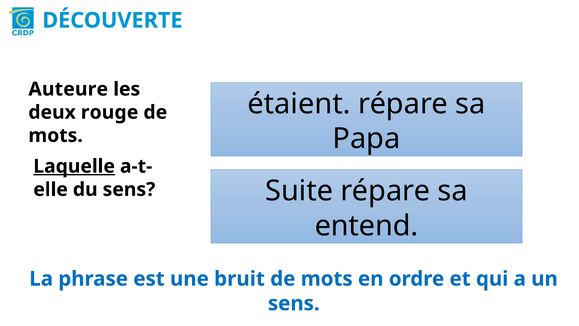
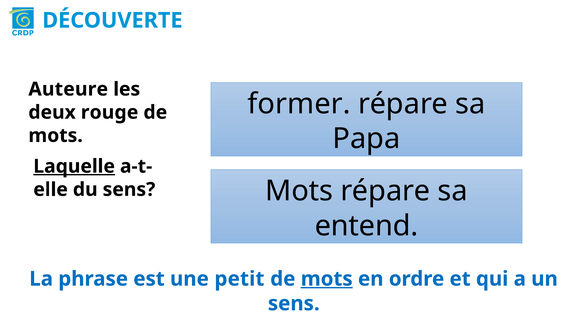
étaient: étaient -> former (299, 104)
Suite: Suite -> Mots (299, 191)
bruit: bruit -> petit (239, 279)
mots underline: none -> present (327, 279)
